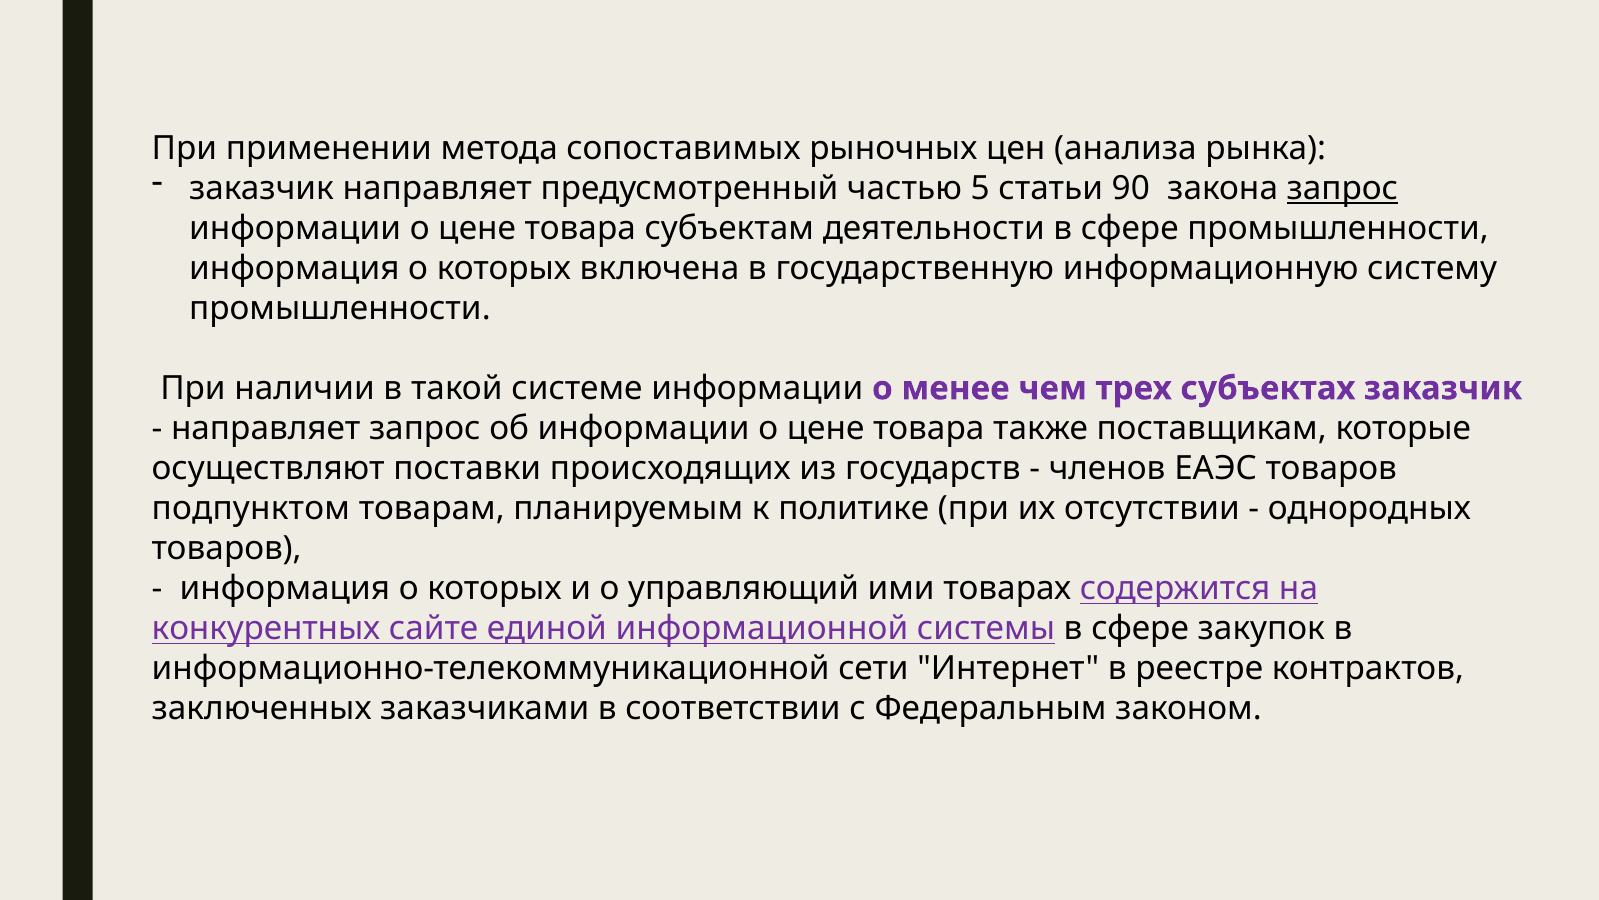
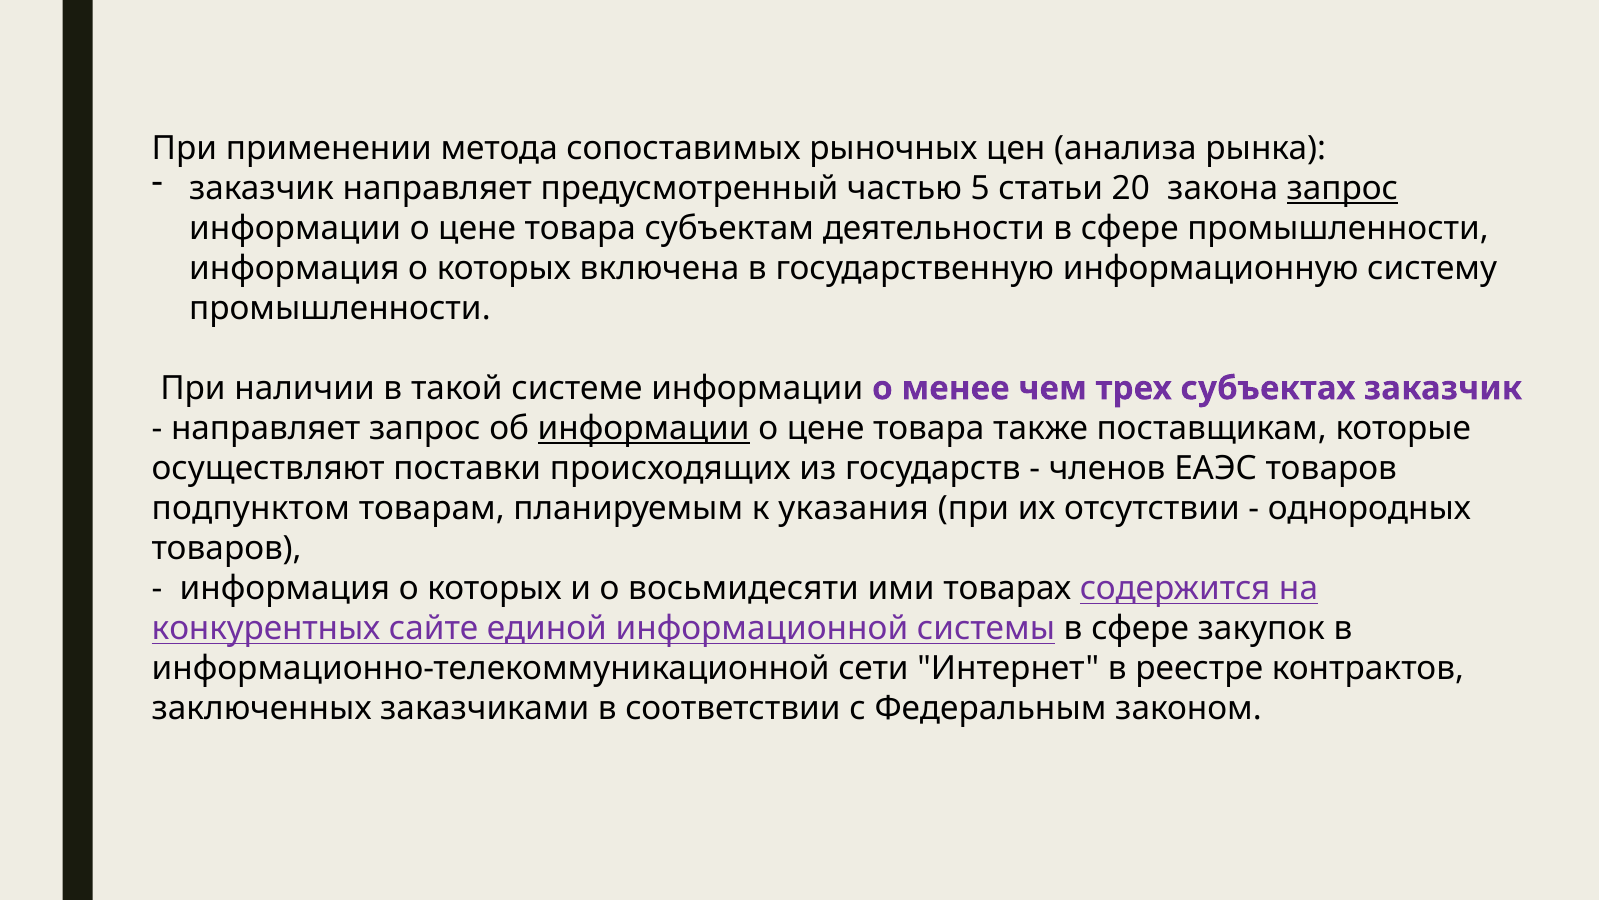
90: 90 -> 20 (1131, 188)
информации underline: none -> present (644, 428)
политике: политике -> указания (854, 508)
управляющий: управляющий -> восьмидесяти (744, 588)
